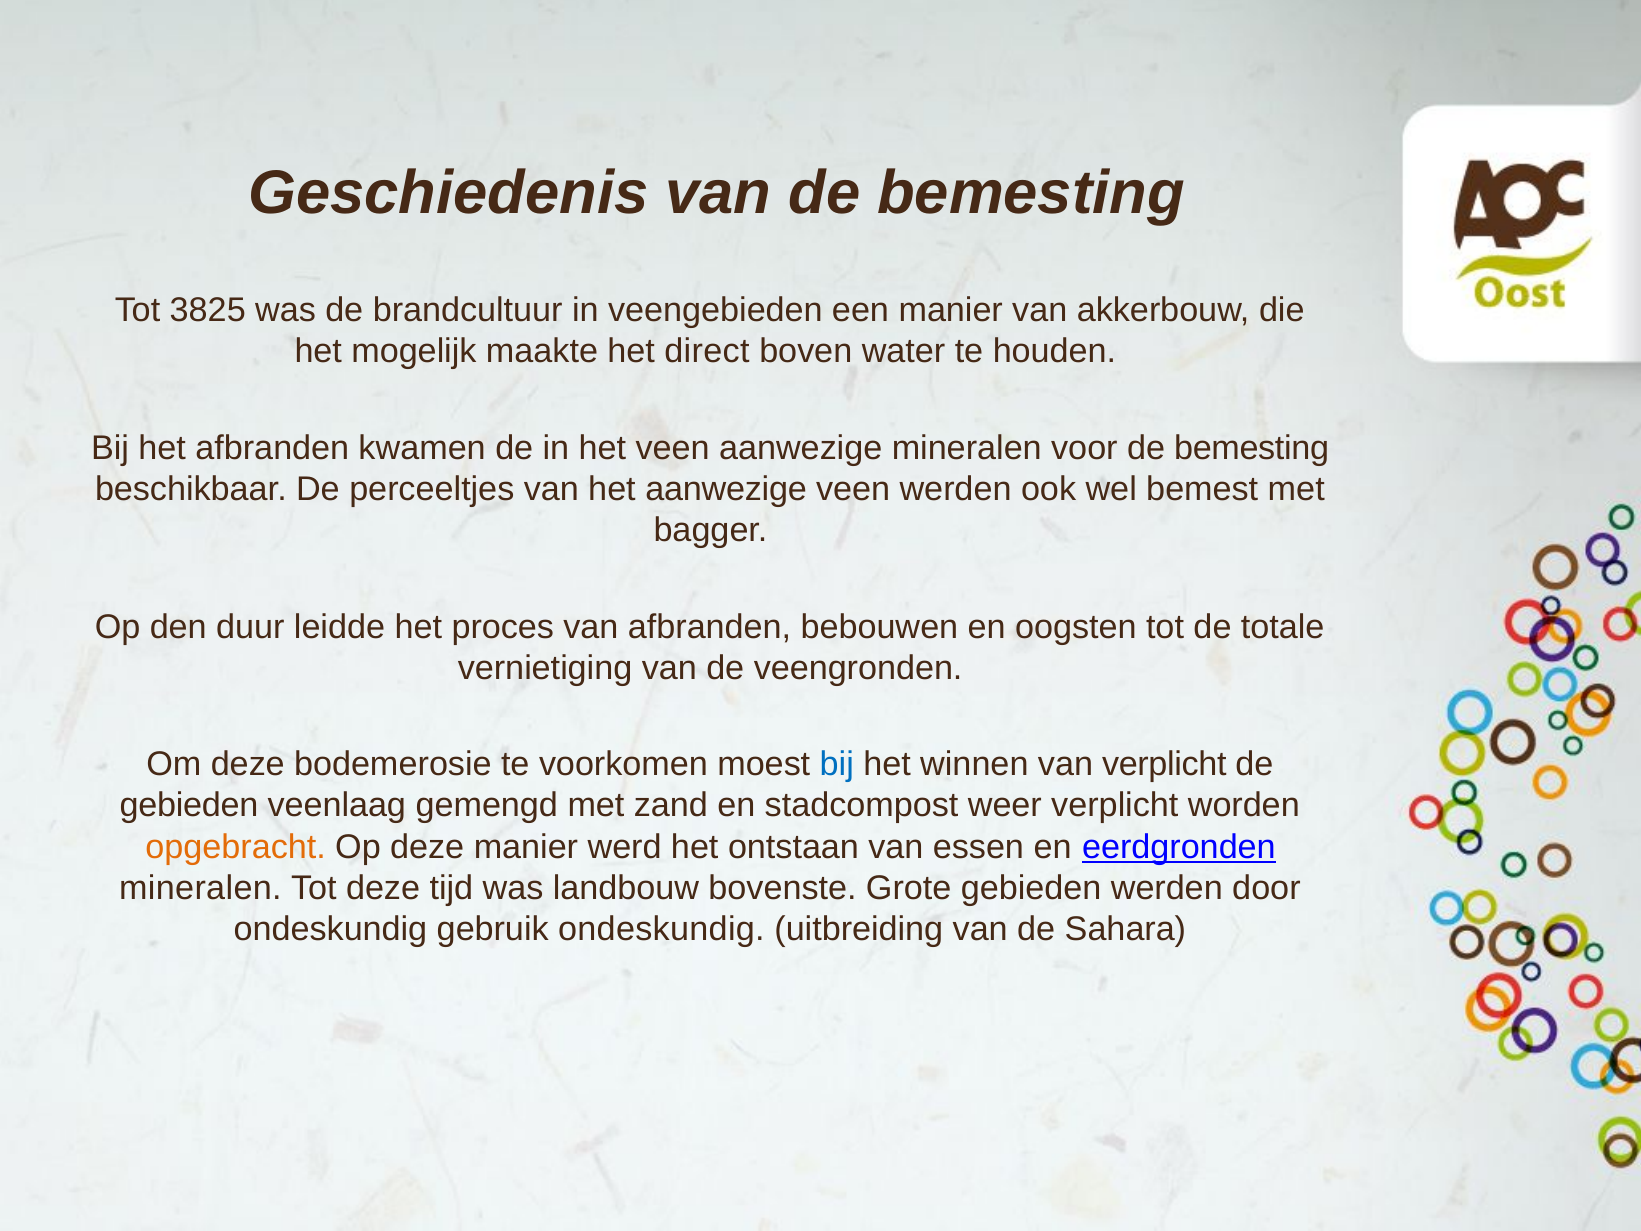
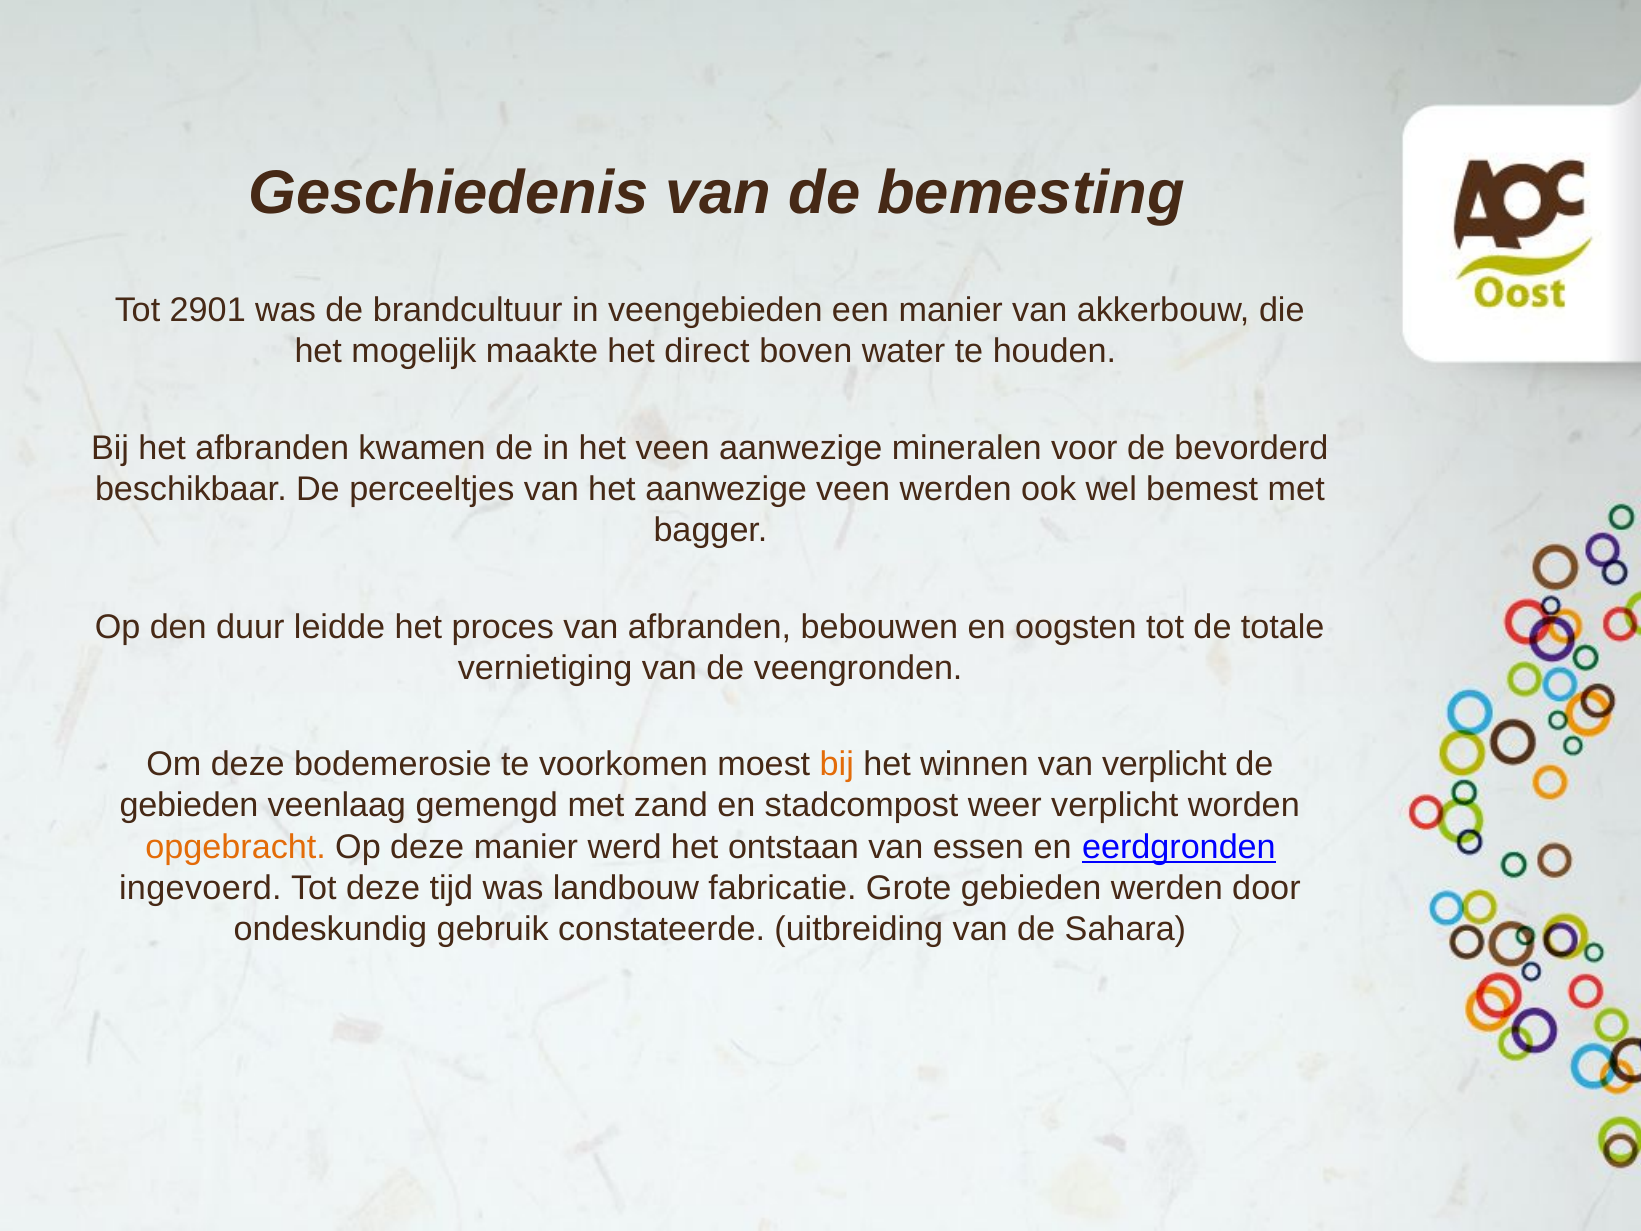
3825: 3825 -> 2901 (208, 310)
voor de bemesting: bemesting -> bevorderd (1251, 448)
bij colour: blue -> orange (837, 765)
mineralen: mineralen -> ingevoerd (200, 888)
bovenste: bovenste -> fabricatie (783, 888)
gebruik ondeskundig: ondeskundig -> constateerde (662, 929)
